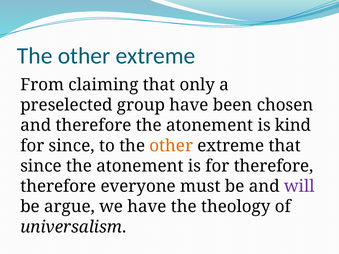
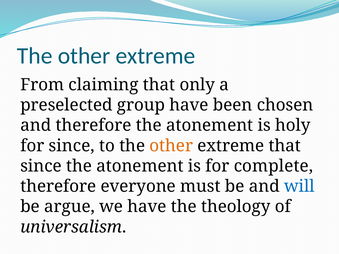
kind: kind -> holy (293, 125)
for therefore: therefore -> complete (273, 166)
will colour: purple -> blue (299, 186)
